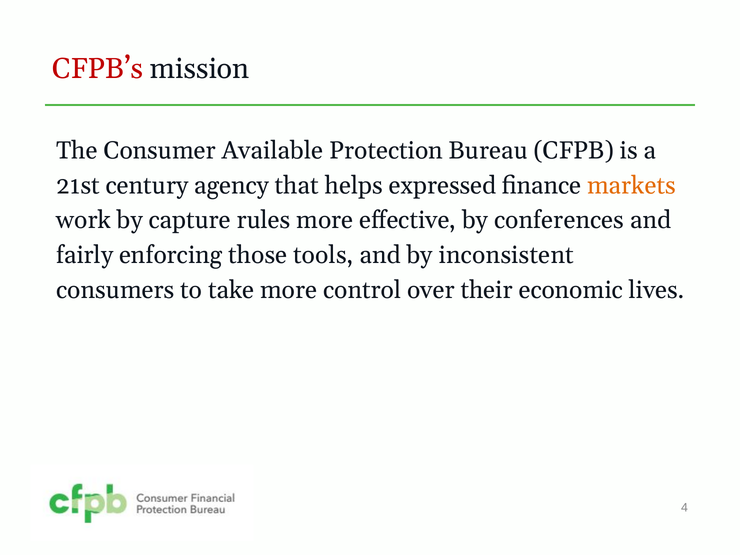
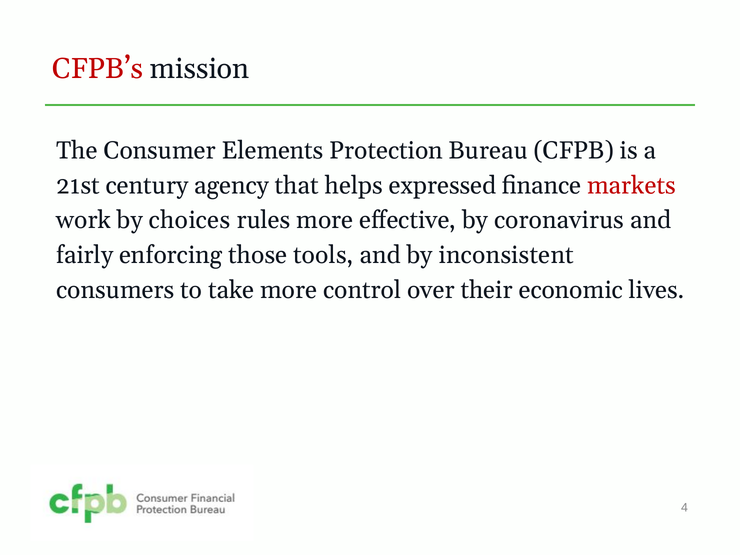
Available: Available -> Elements (273, 150)
markets colour: orange -> red (631, 185)
capture: capture -> choices (190, 220)
conferences: conferences -> coronavirus (559, 220)
